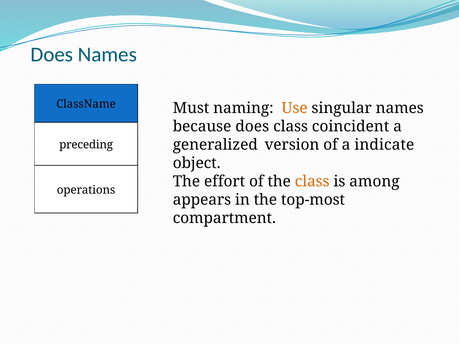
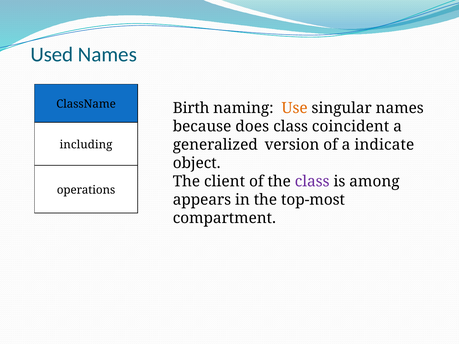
Does: Does -> Used (52, 55)
Must: Must -> Birth (191, 108)
preceding: preceding -> including (86, 145)
effort: effort -> client (225, 182)
class colour: orange -> purple (312, 182)
